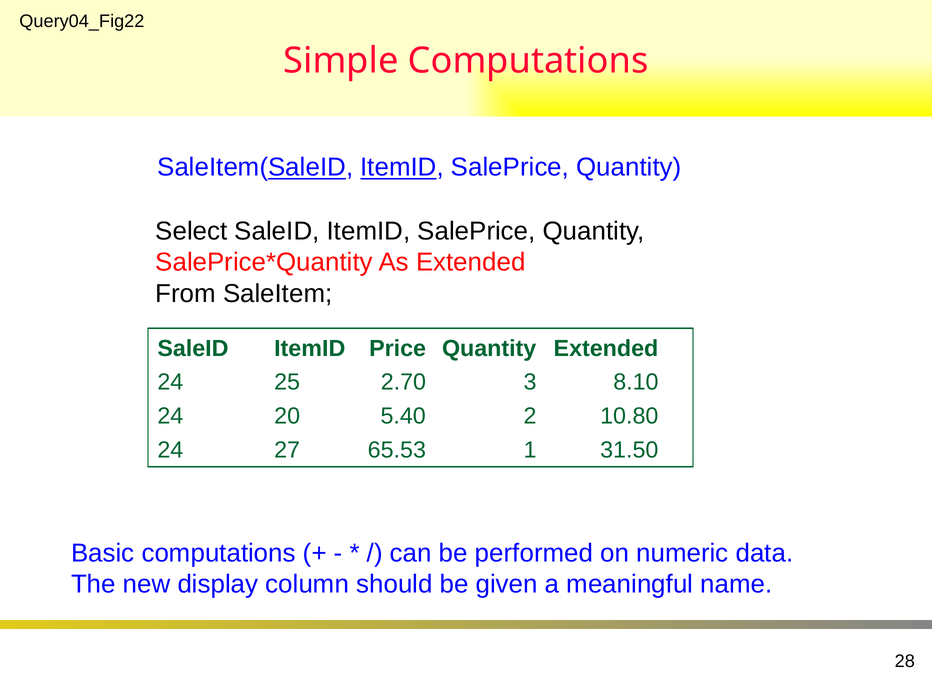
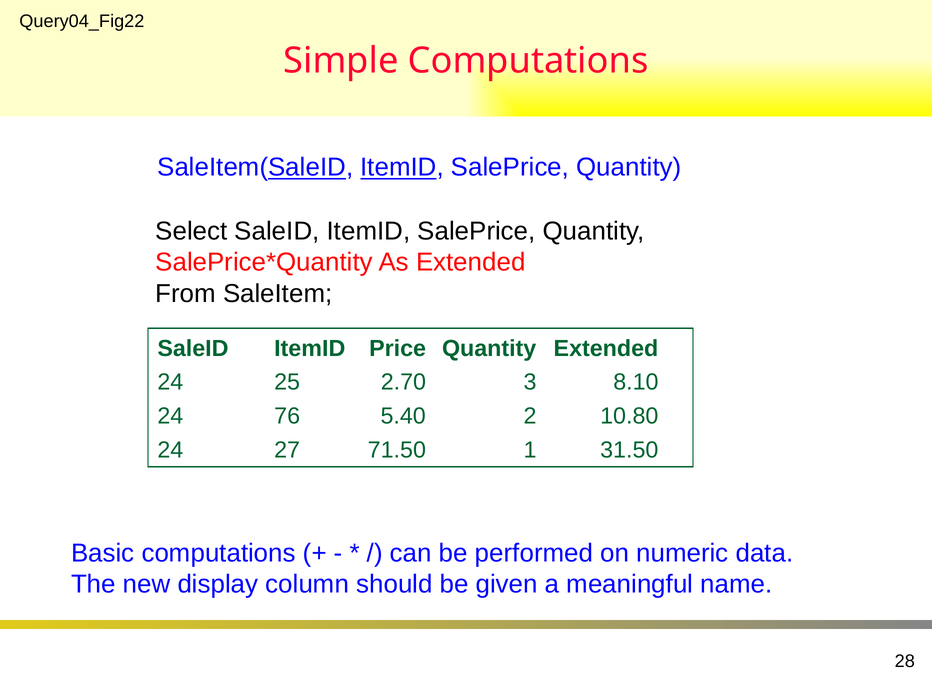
20: 20 -> 76 (287, 416)
65.53: 65.53 -> 71.50 (397, 450)
